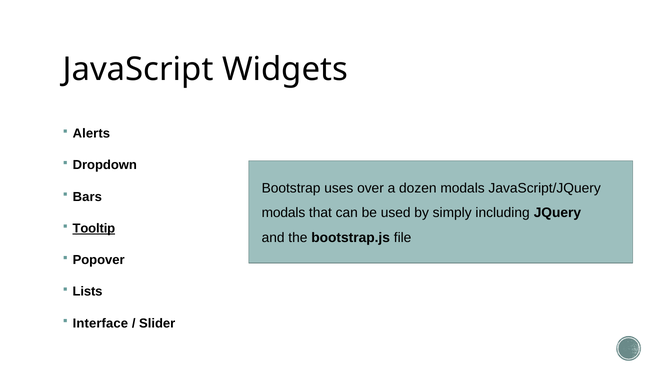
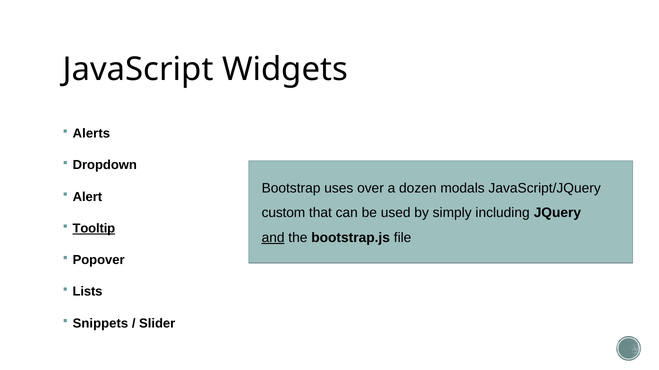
Bars: Bars -> Alert (87, 197)
modals: modals -> custom (283, 213)
and underline: none -> present (273, 238)
Interface: Interface -> Snippets (100, 324)
